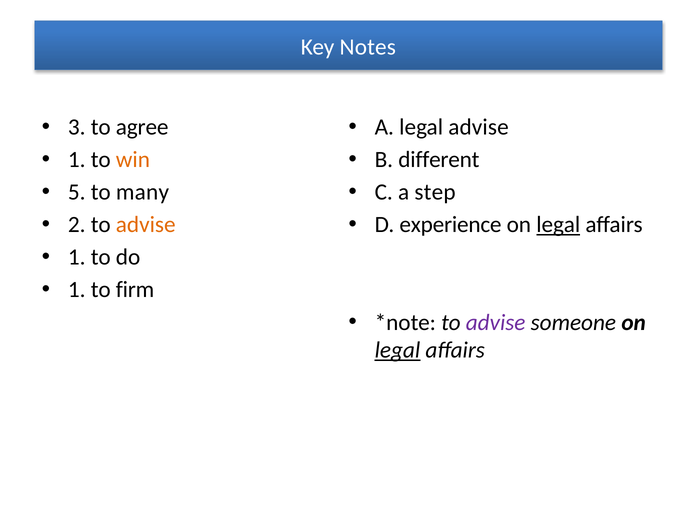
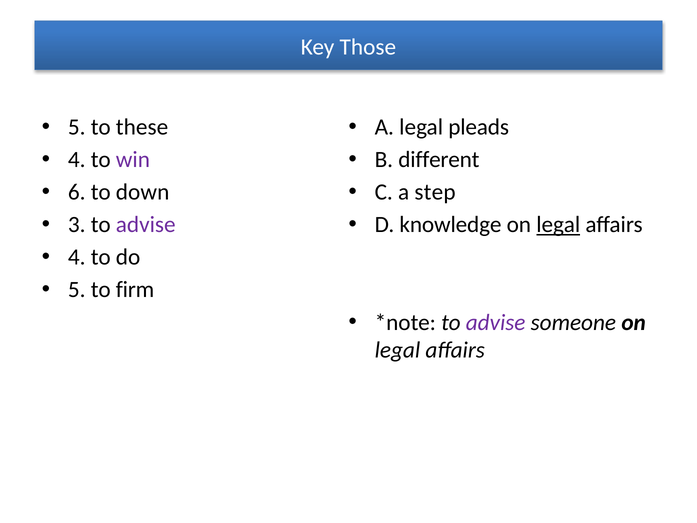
Notes: Notes -> Those (368, 47)
3: 3 -> 5 (77, 127)
agree: agree -> these (142, 127)
legal advise: advise -> pleads (479, 127)
1: 1 -> 4 (77, 160)
win colour: orange -> purple (133, 160)
5: 5 -> 6 (77, 192)
many: many -> down (143, 192)
2: 2 -> 3 (77, 225)
advise colour: orange -> purple (146, 225)
experience: experience -> knowledge (450, 225)
1: 1 -> 4 (77, 257)
1: 1 -> 5 (77, 290)
legal underline: present -> none (397, 350)
